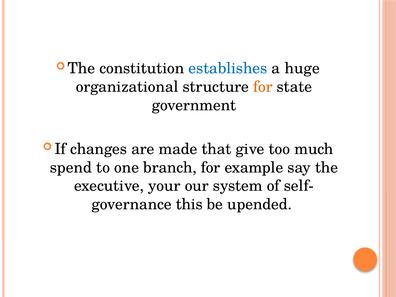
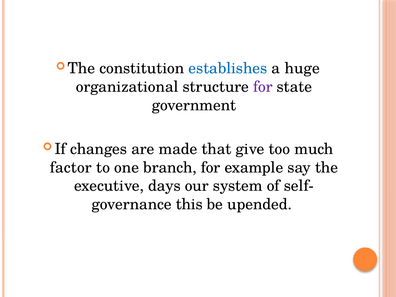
for colour: orange -> purple (263, 87)
spend: spend -> factor (71, 167)
your: your -> days (164, 186)
